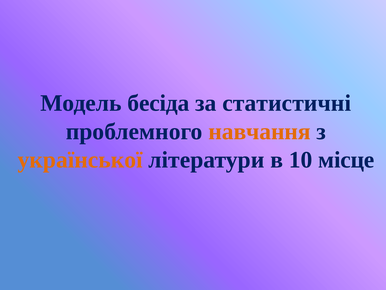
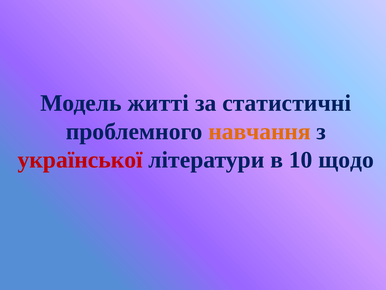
бесіда: бесіда -> житті (158, 103)
української colour: orange -> red (80, 160)
місце: місце -> щодо (346, 160)
